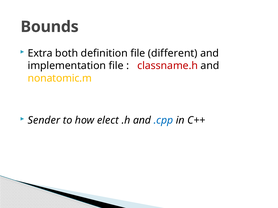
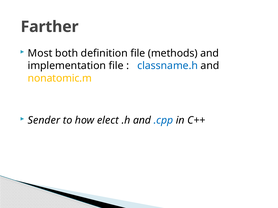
Bounds: Bounds -> Farther (50, 27)
Extra: Extra -> Most (40, 53)
different: different -> methods (173, 53)
classname.h colour: red -> blue (168, 66)
